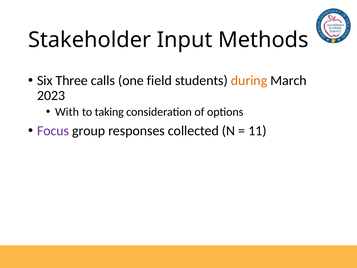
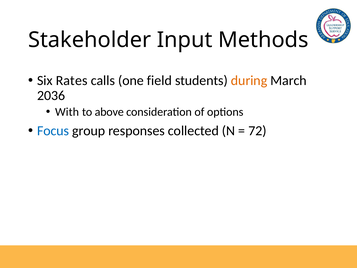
Three: Three -> Rates (72, 80)
2023: 2023 -> 2036 (51, 95)
taking: taking -> above (109, 112)
Focus colour: purple -> blue (53, 131)
11: 11 -> 72 (257, 131)
